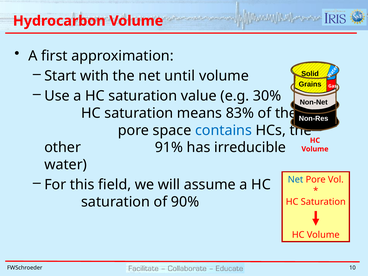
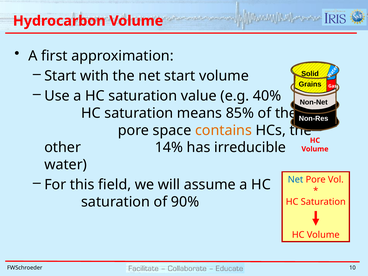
net until: until -> start (180, 76)
30%: 30% -> 40% (267, 96)
83%: 83% -> 85% (240, 113)
contains colour: blue -> orange (223, 130)
91%: 91% -> 14% (169, 147)
